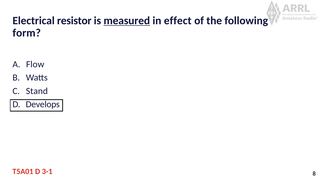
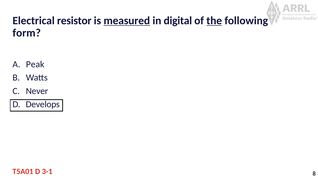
effect: effect -> digital (178, 21)
the underline: none -> present (214, 21)
Flow: Flow -> Peak (35, 64)
Stand: Stand -> Never (37, 91)
